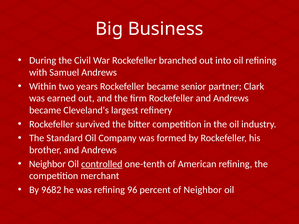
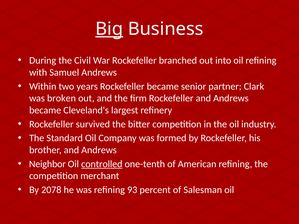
Big underline: none -> present (109, 29)
earned: earned -> broken (61, 98)
9682: 9682 -> 2078 (51, 190)
96: 96 -> 93 (132, 190)
of Neighbor: Neighbor -> Salesman (203, 190)
